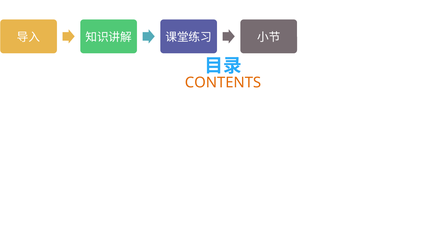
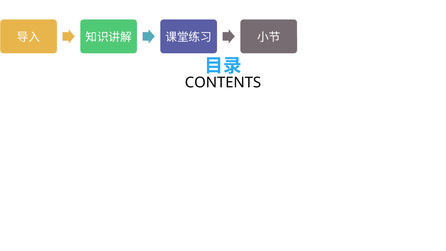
CONTENTS colour: orange -> black (223, 83)
